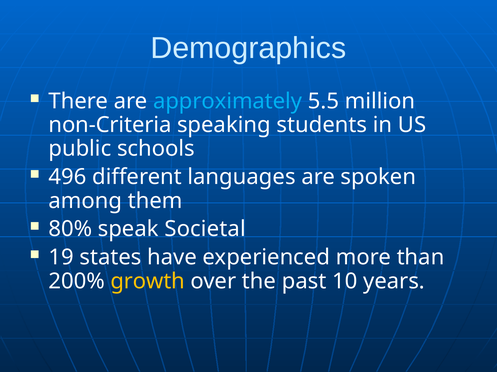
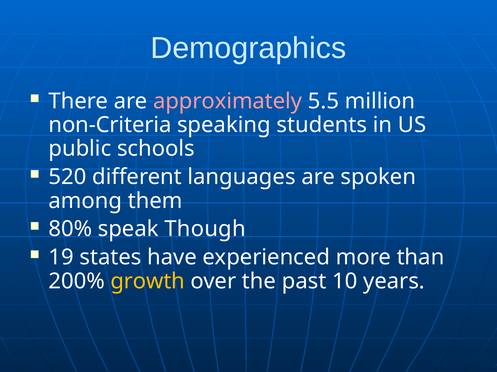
approximately colour: light blue -> pink (228, 101)
496: 496 -> 520 (67, 177)
Societal: Societal -> Though (205, 229)
